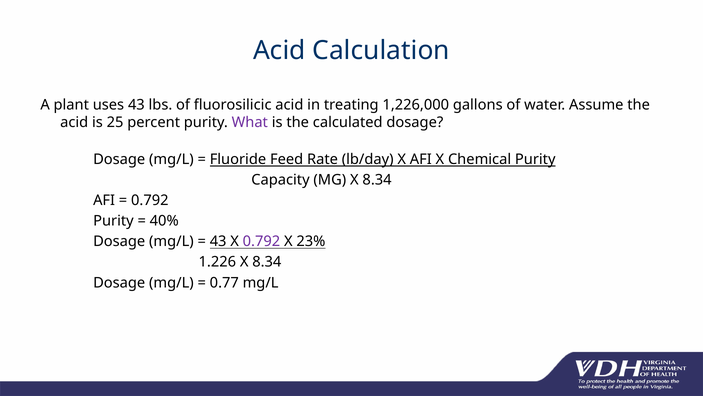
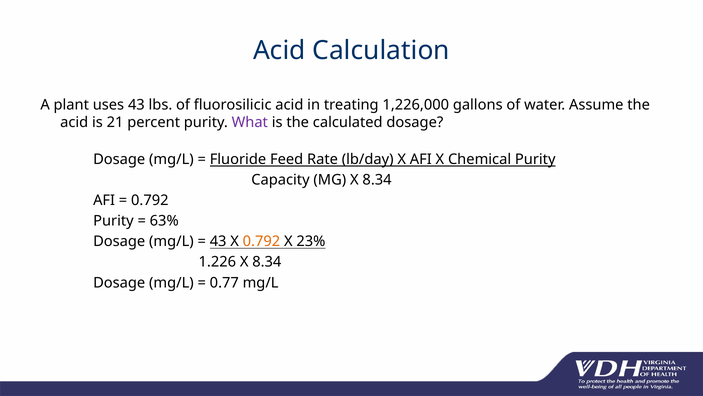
25: 25 -> 21 (115, 122)
40%: 40% -> 63% (164, 221)
0.792 colour: purple -> orange (261, 241)
